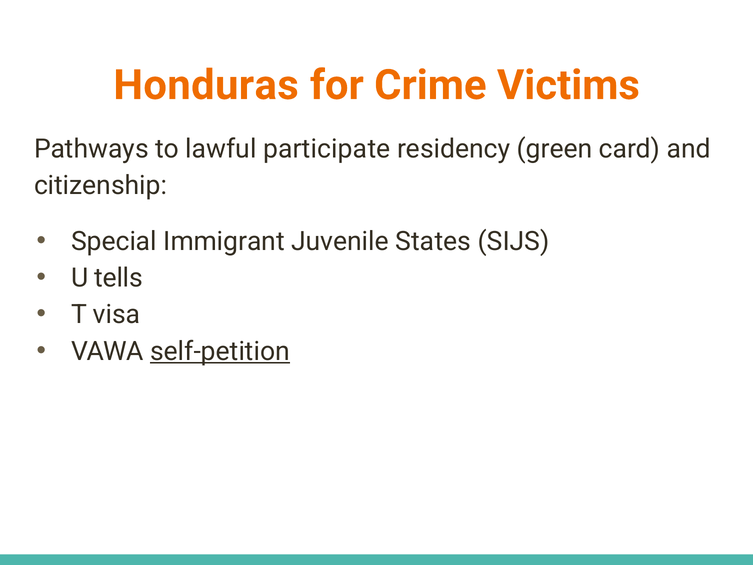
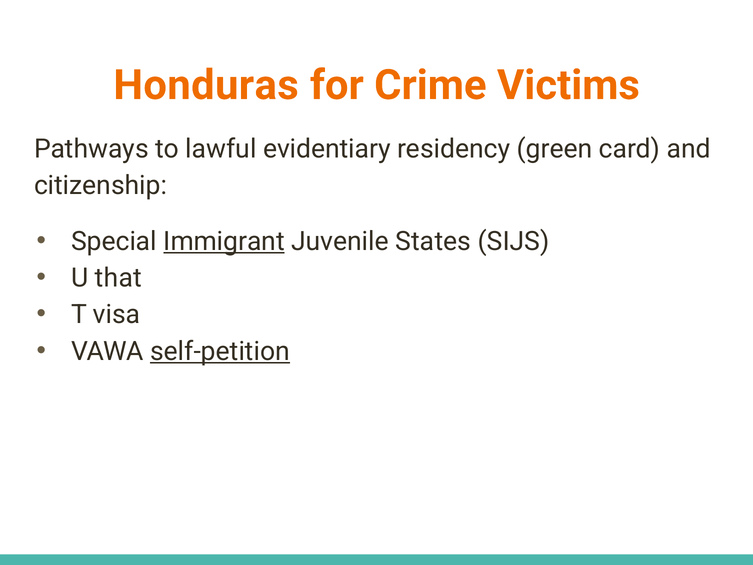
participate: participate -> evidentiary (327, 149)
Immigrant underline: none -> present (224, 241)
tells: tells -> that (118, 278)
